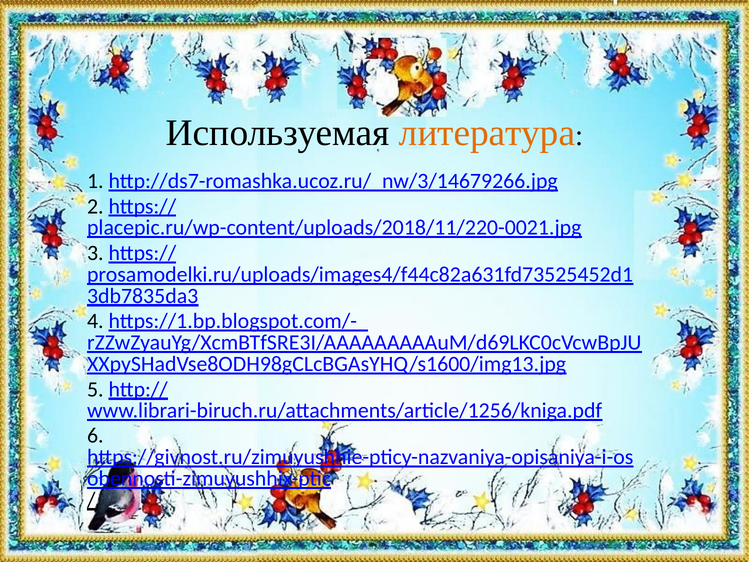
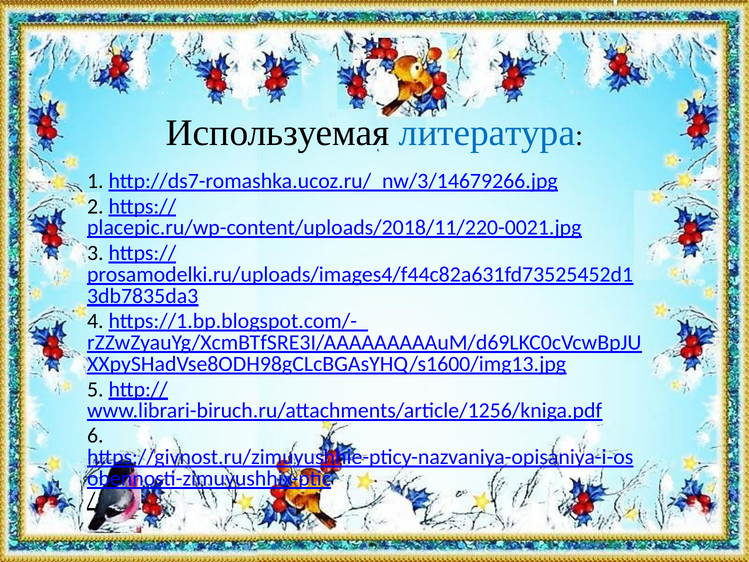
литература colour: orange -> blue (487, 133)
